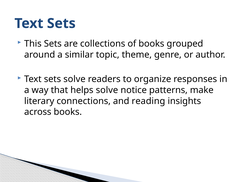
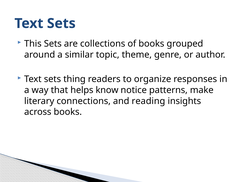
sets solve: solve -> thing (74, 79)
helps solve: solve -> know (107, 90)
